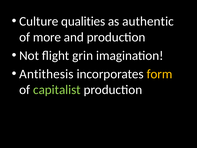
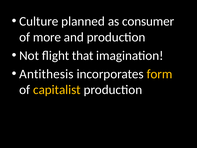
qualities: qualities -> planned (83, 21)
authentic: authentic -> consumer (148, 21)
grin: grin -> that (83, 55)
capitalist colour: light green -> yellow (57, 90)
